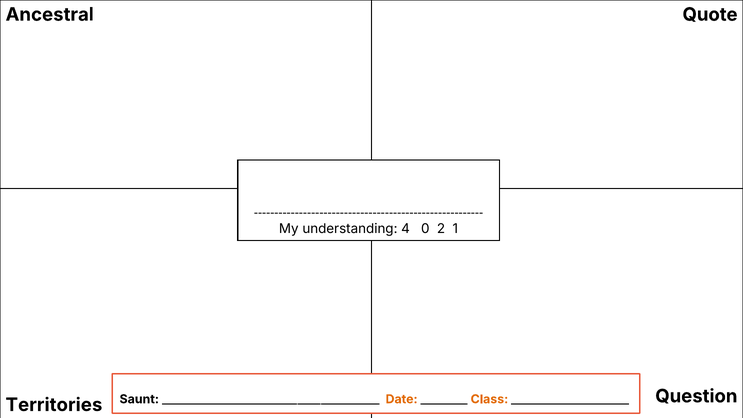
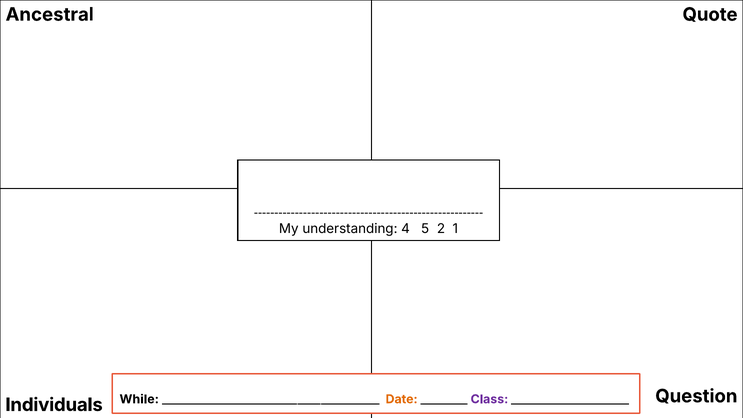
0: 0 -> 5 (425, 229)
Saunt: Saunt -> While (139, 399)
Class colour: orange -> purple (489, 399)
Territories: Territories -> Individuals (54, 405)
